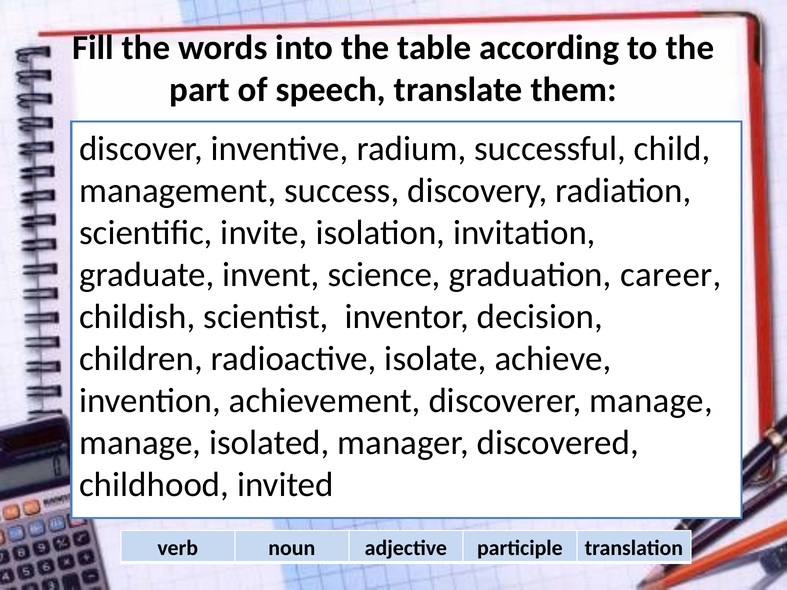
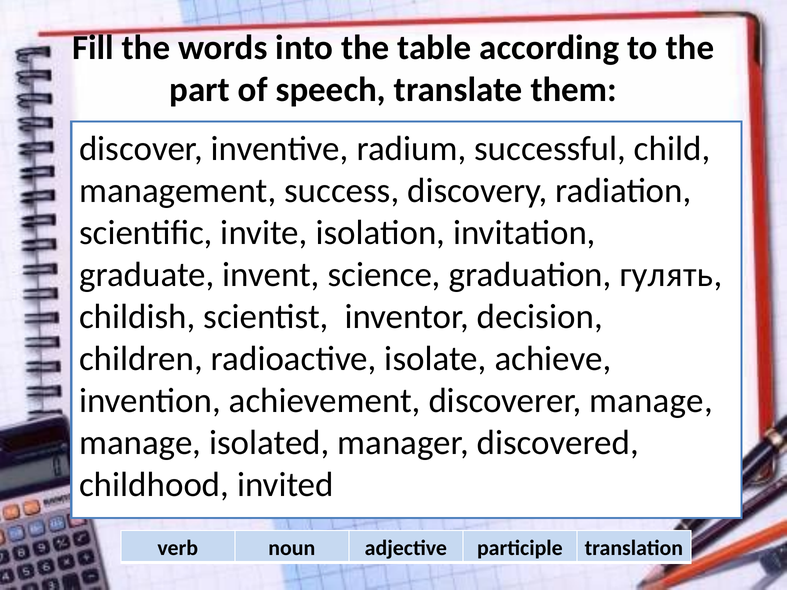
career: career -> гулять (671, 275)
